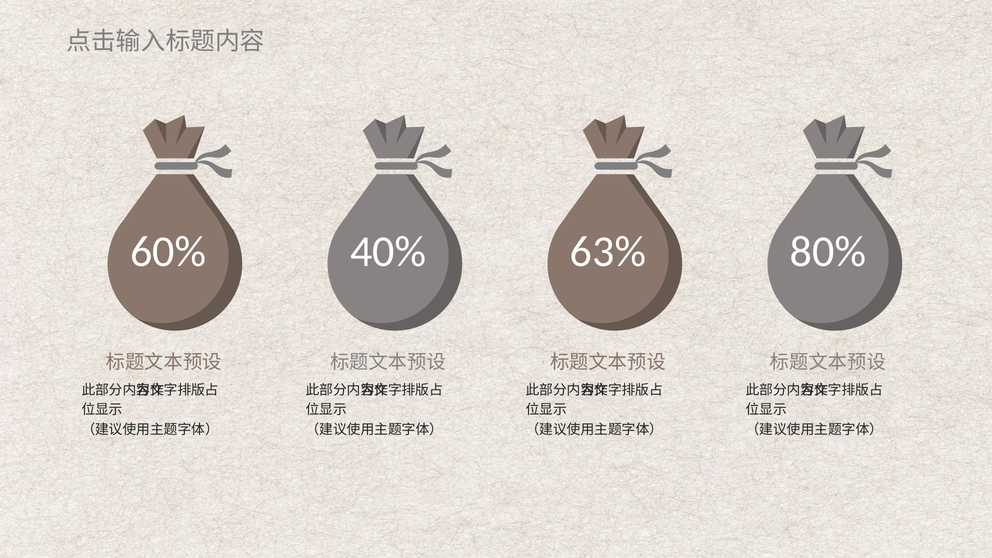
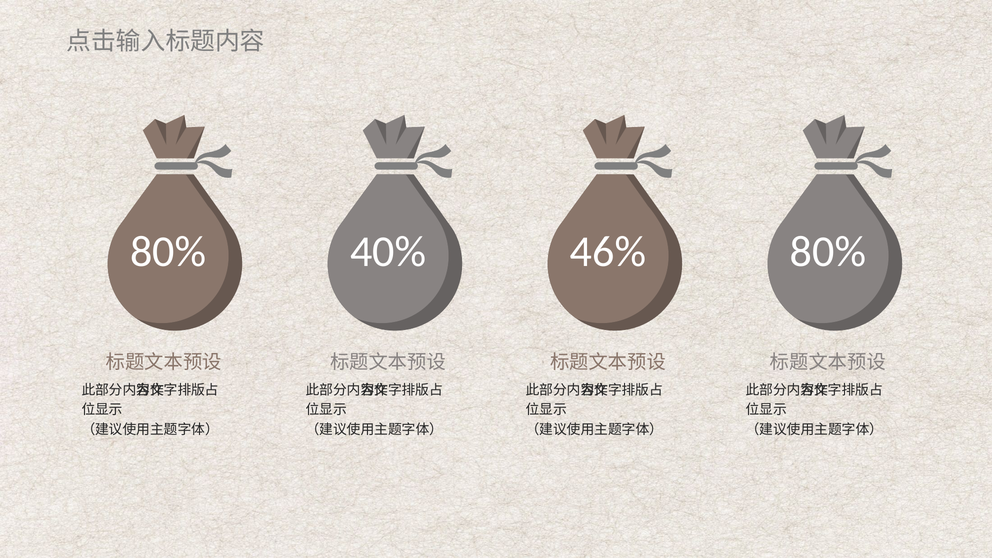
60%: 60% -> 80% (168, 252)
63%: 63% -> 46% (608, 252)
